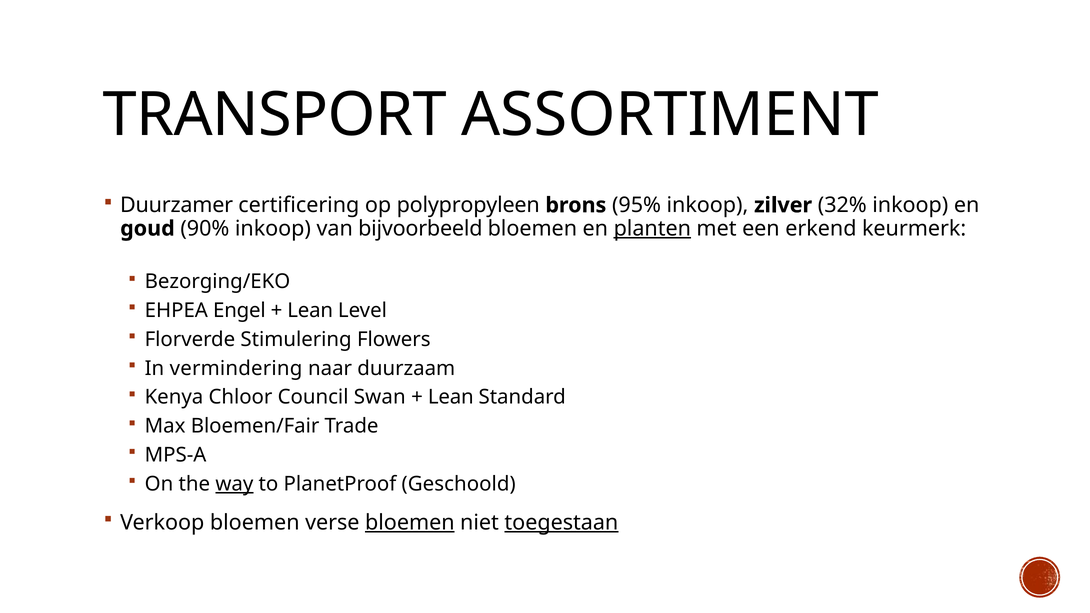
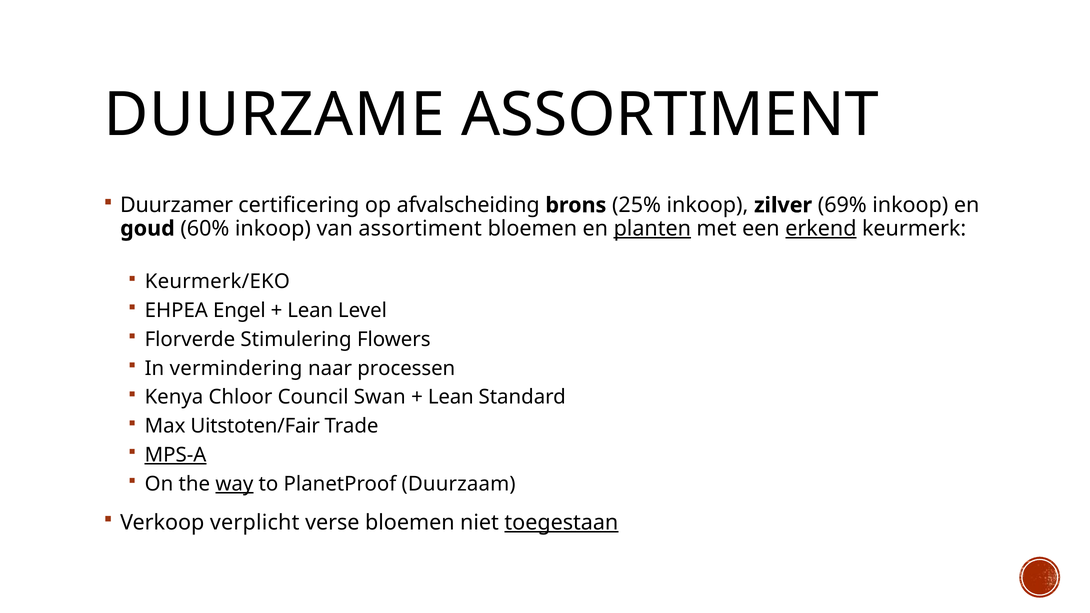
TRANSPORT: TRANSPORT -> DUURZAME (274, 115)
polypropyleen: polypropyleen -> afvalscheiding (468, 205)
95%: 95% -> 25% (637, 205)
32%: 32% -> 69% (842, 205)
90%: 90% -> 60% (205, 229)
van bijvoorbeeld: bijvoorbeeld -> assortiment (420, 229)
erkend underline: none -> present (821, 229)
Bezorging/EKO: Bezorging/EKO -> Keurmerk/EKO (217, 282)
duurzaam: duurzaam -> processen (406, 368)
Bloemen/Fair: Bloemen/Fair -> Uitstoten/Fair (255, 426)
MPS-A underline: none -> present (176, 455)
Geschoold: Geschoold -> Duurzaam (459, 484)
Verkoop bloemen: bloemen -> verplicht (255, 523)
bloemen underline: present -> none (410, 523)
